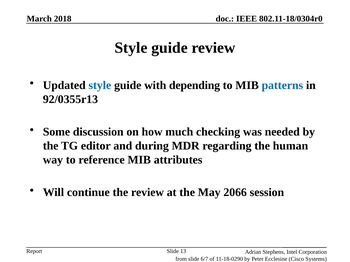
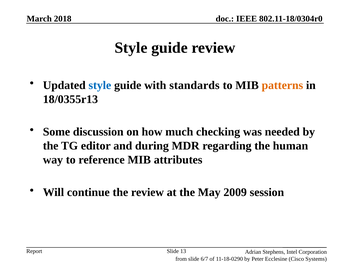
depending: depending -> standards (194, 85)
patterns colour: blue -> orange (282, 85)
92/0355r13: 92/0355r13 -> 18/0355r13 (70, 99)
2066: 2066 -> 2009 (235, 193)
